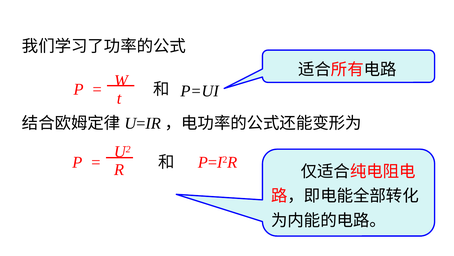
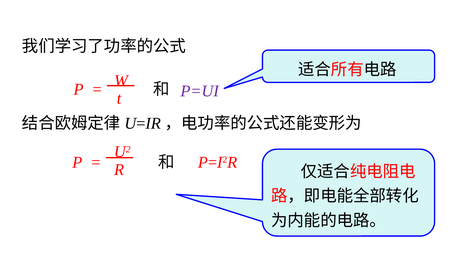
P=UI colour: black -> purple (200, 91)
